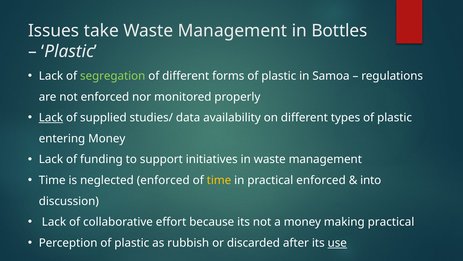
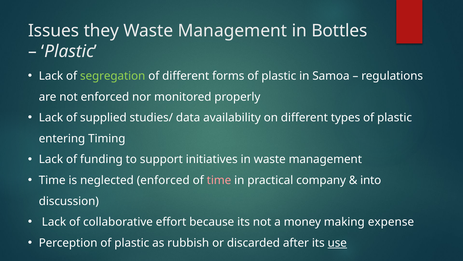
take: take -> they (101, 31)
Lack underline: present -> none (51, 117)
entering Money: Money -> Timing (107, 138)
time colour: yellow -> pink (219, 180)
practical enforced: enforced -> company (321, 180)
making practical: practical -> expense (391, 222)
